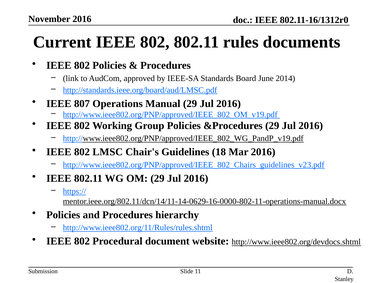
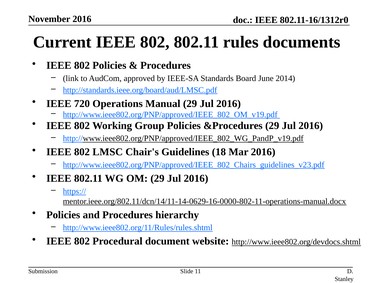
807: 807 -> 720 (82, 104)
